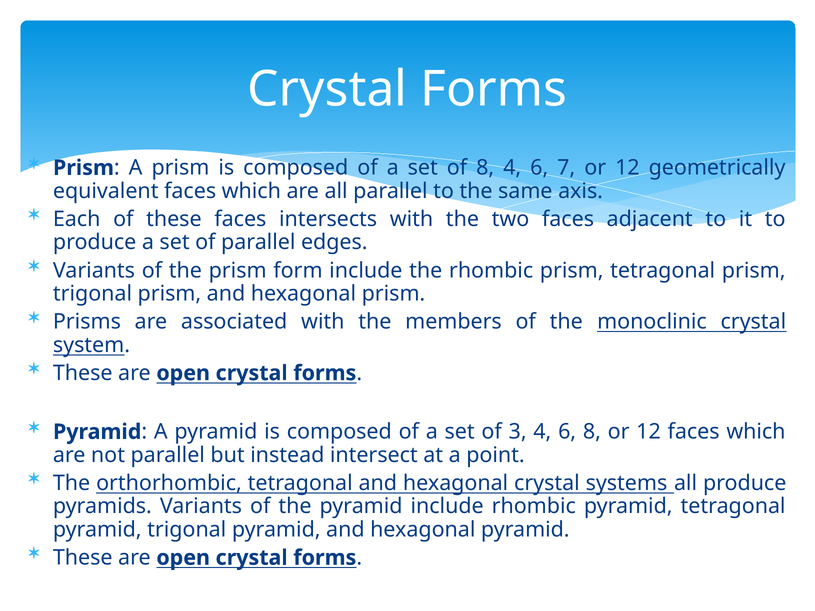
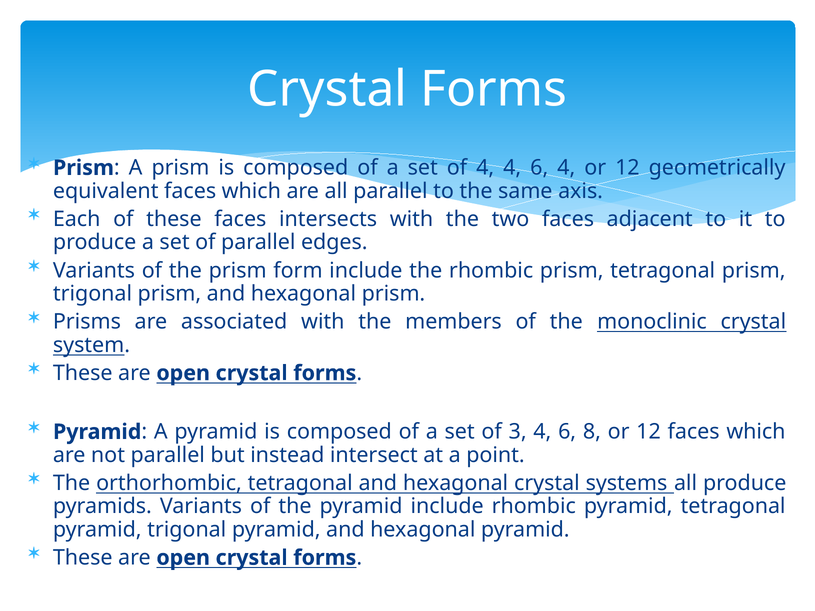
of 8: 8 -> 4 (485, 168)
6 7: 7 -> 4 (566, 168)
